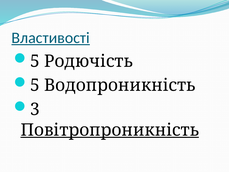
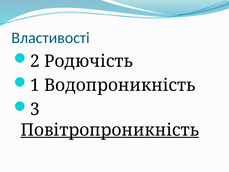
Властивості underline: present -> none (51, 38)
5: 5 -> 2 (35, 61)
5: 5 -> 1 (35, 85)
